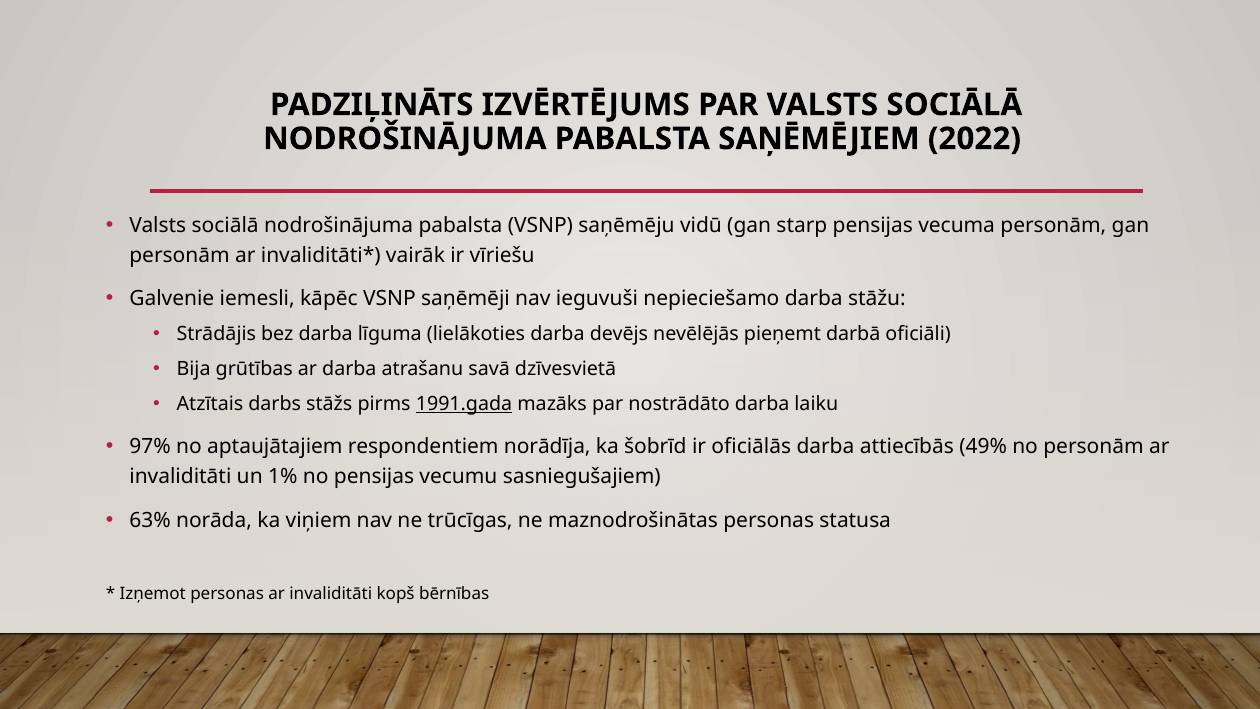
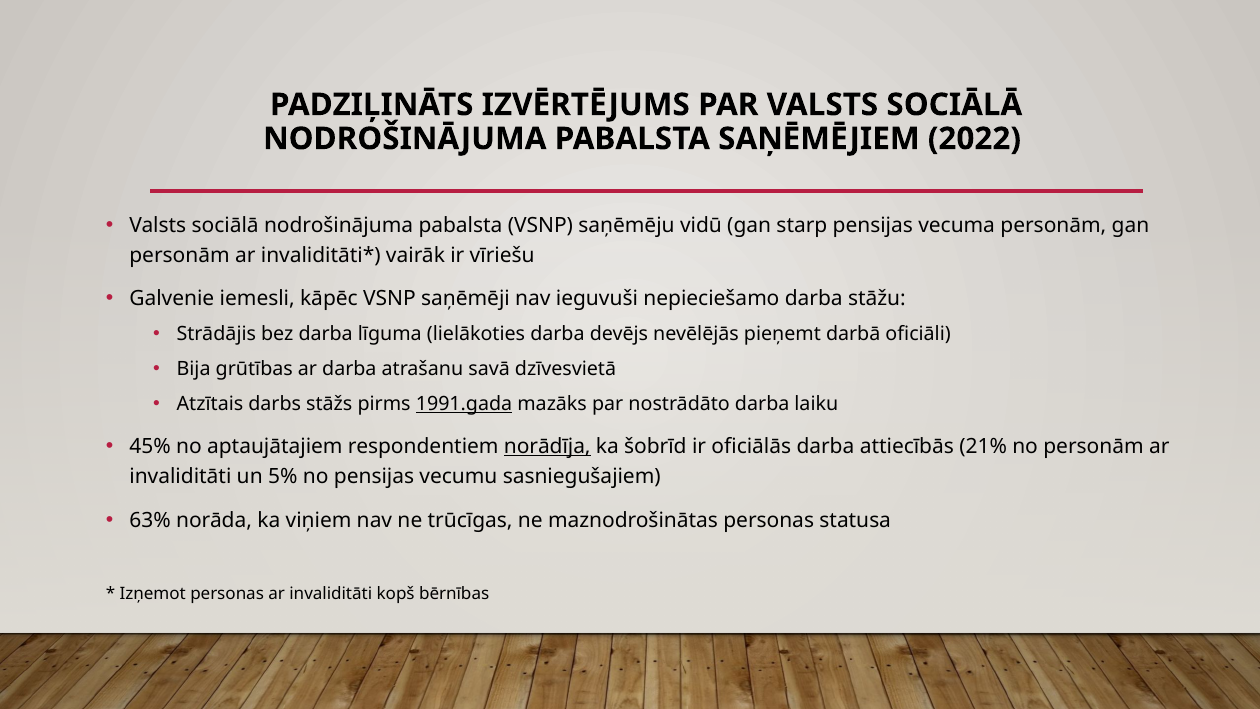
97%: 97% -> 45% (150, 447)
norādīja underline: none -> present (547, 447)
49%: 49% -> 21% (983, 447)
1%: 1% -> 5% (283, 477)
